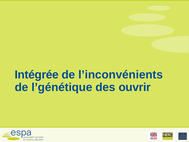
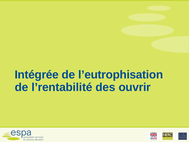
l’inconvénients: l’inconvénients -> l’eutrophisation (121, 75)
l’génétique: l’génétique -> l’rentabilité (62, 87)
